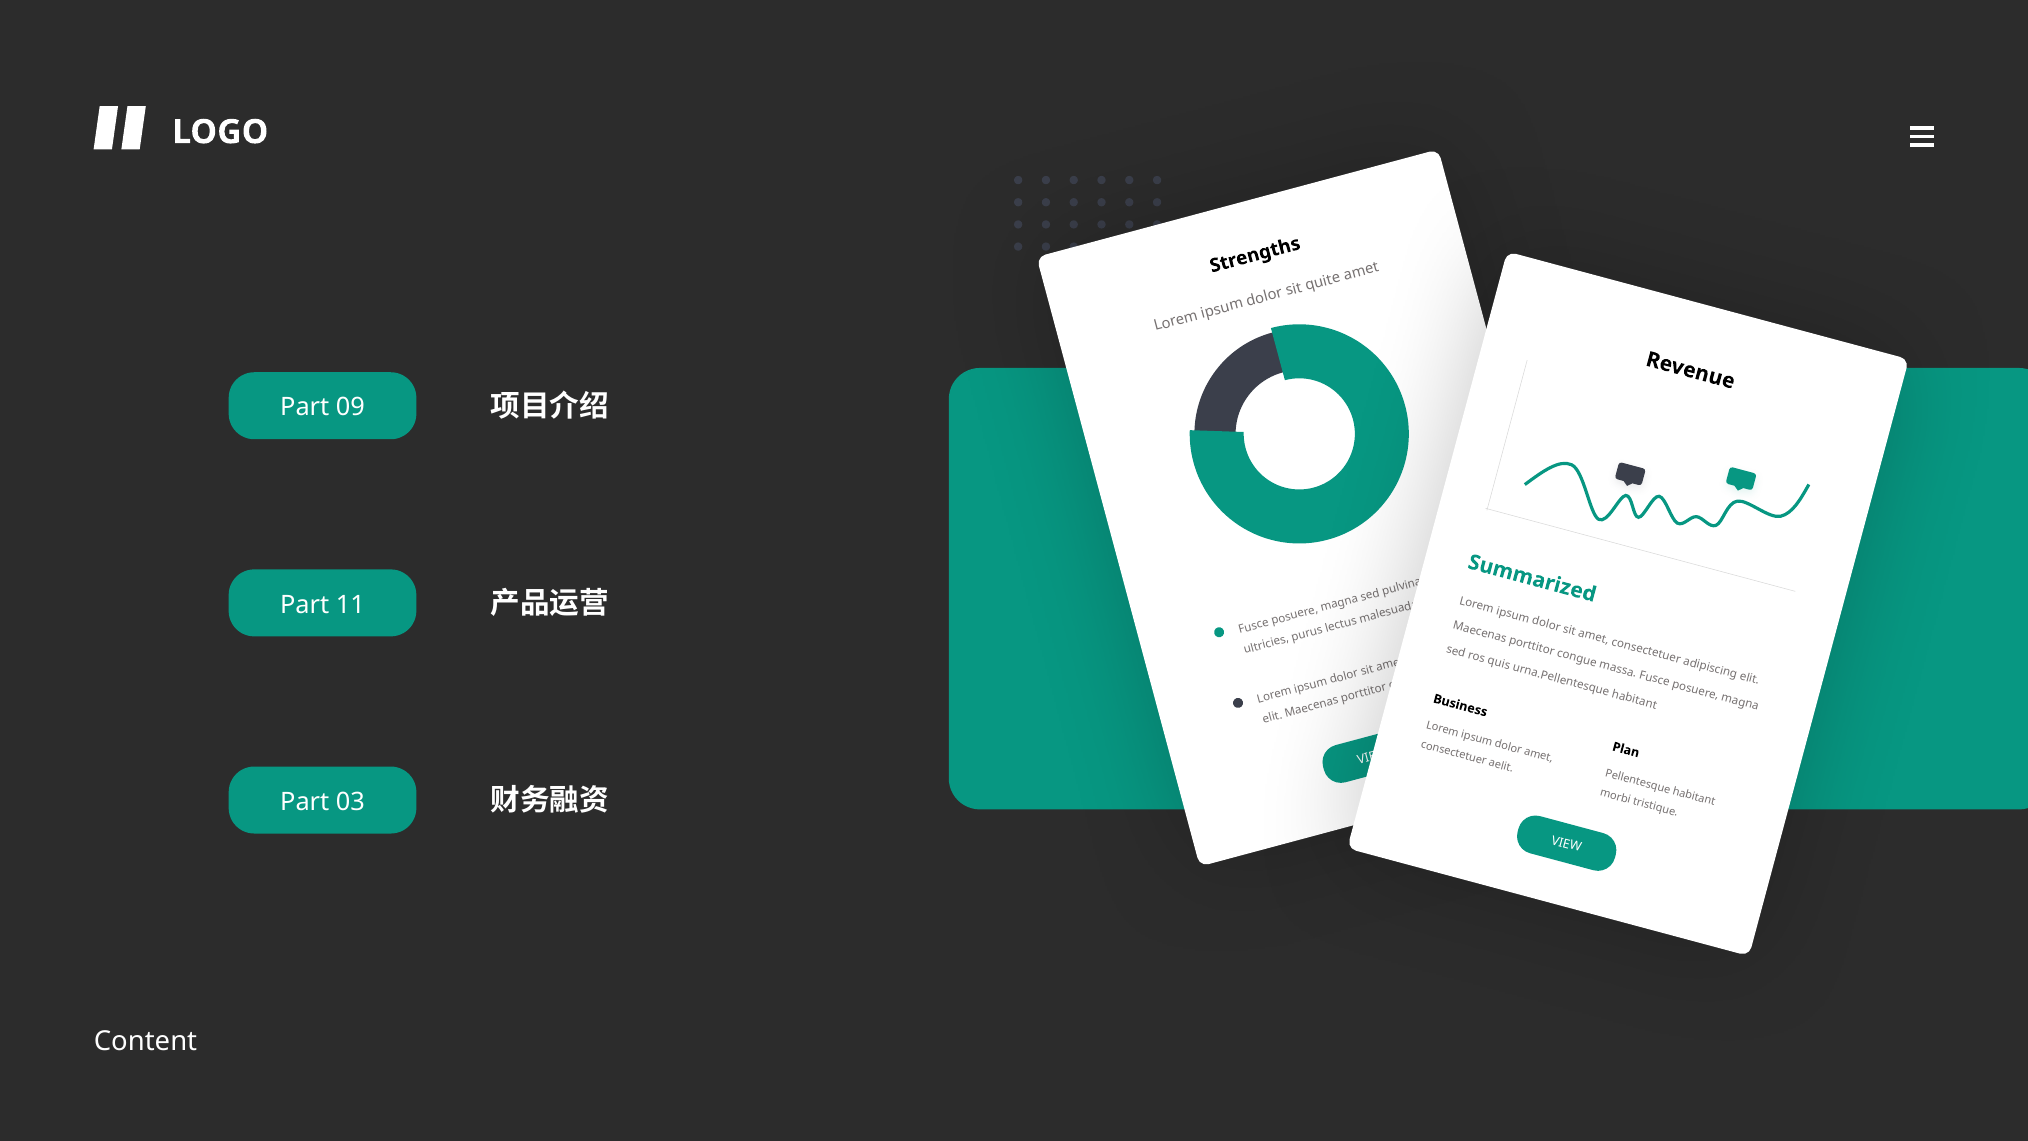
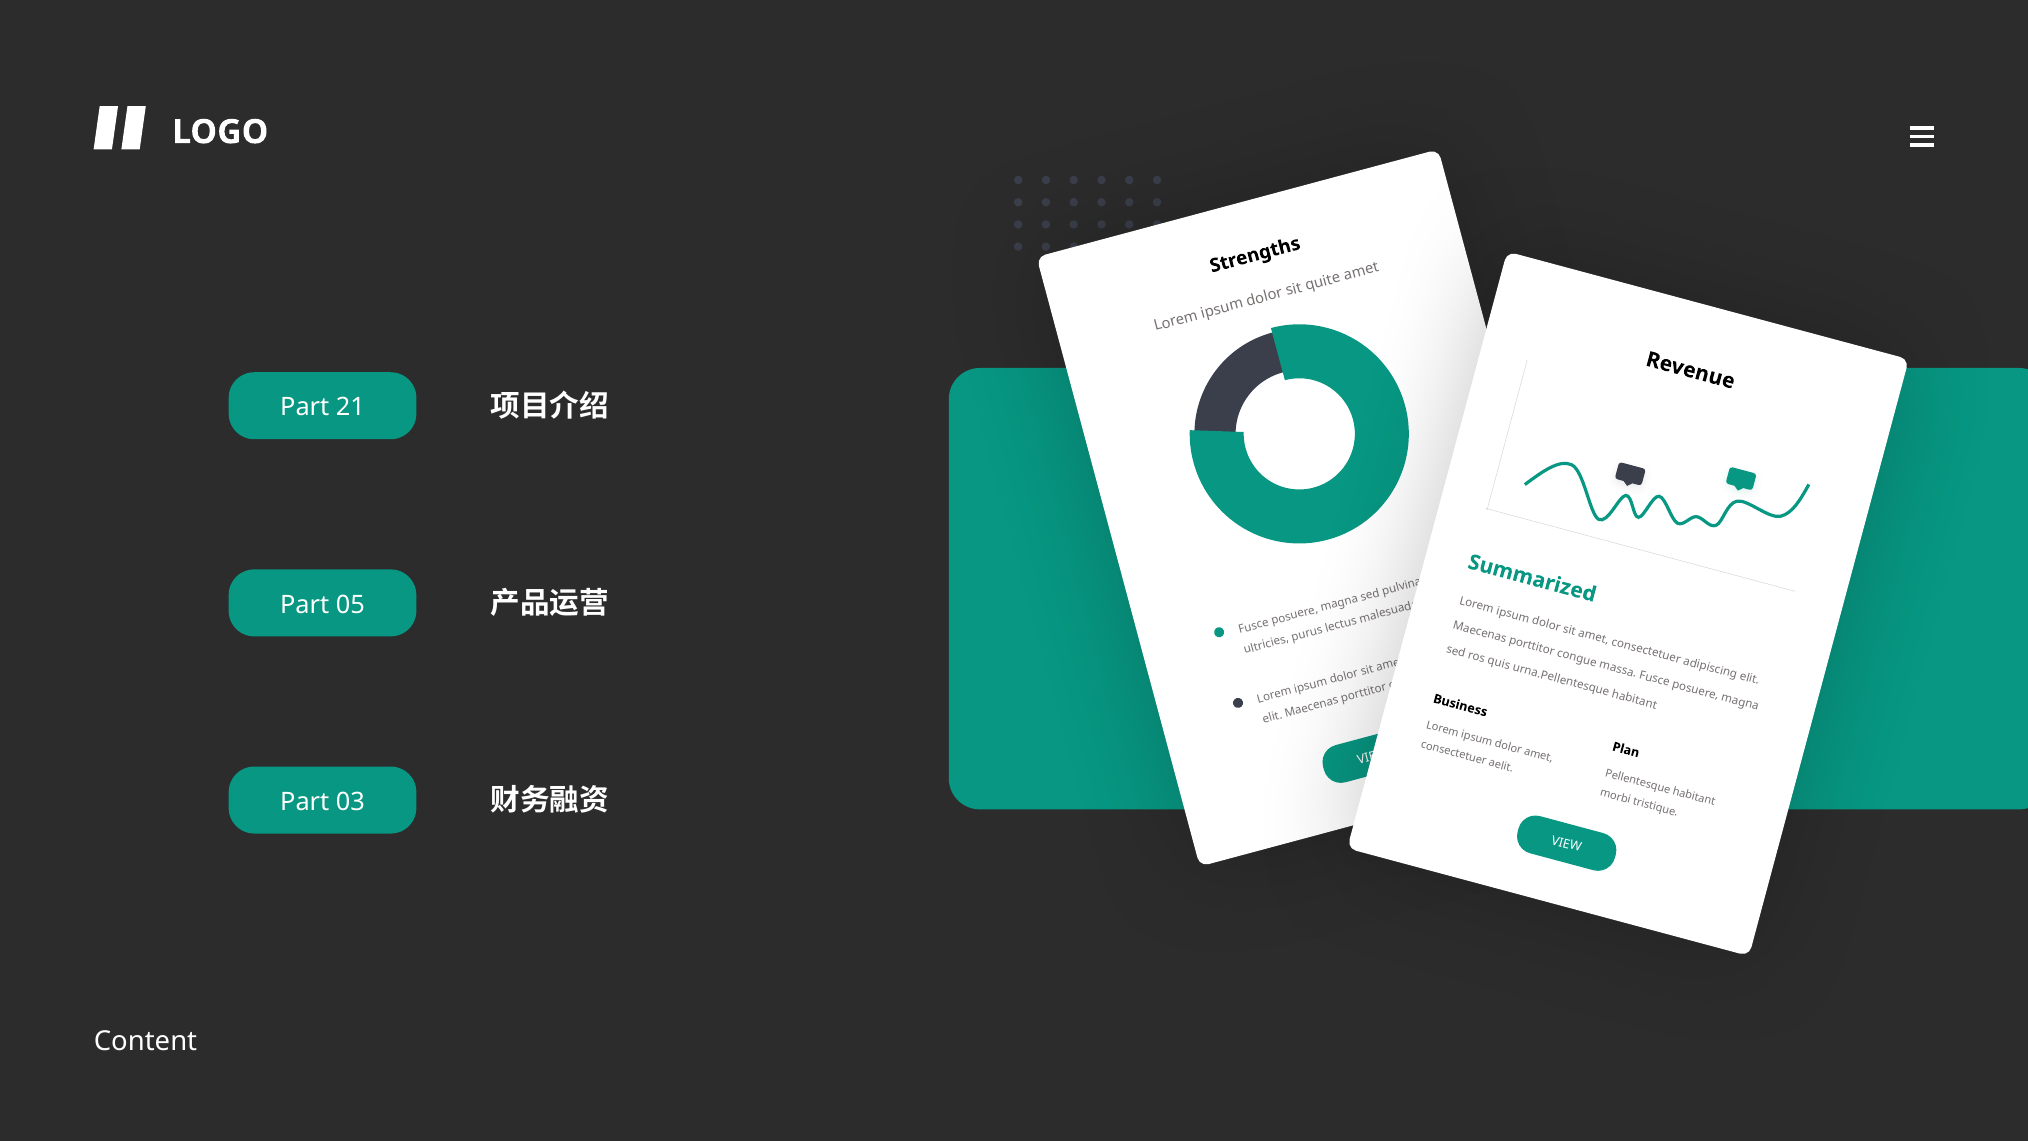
09: 09 -> 21 (350, 407)
11: 11 -> 05 (350, 605)
